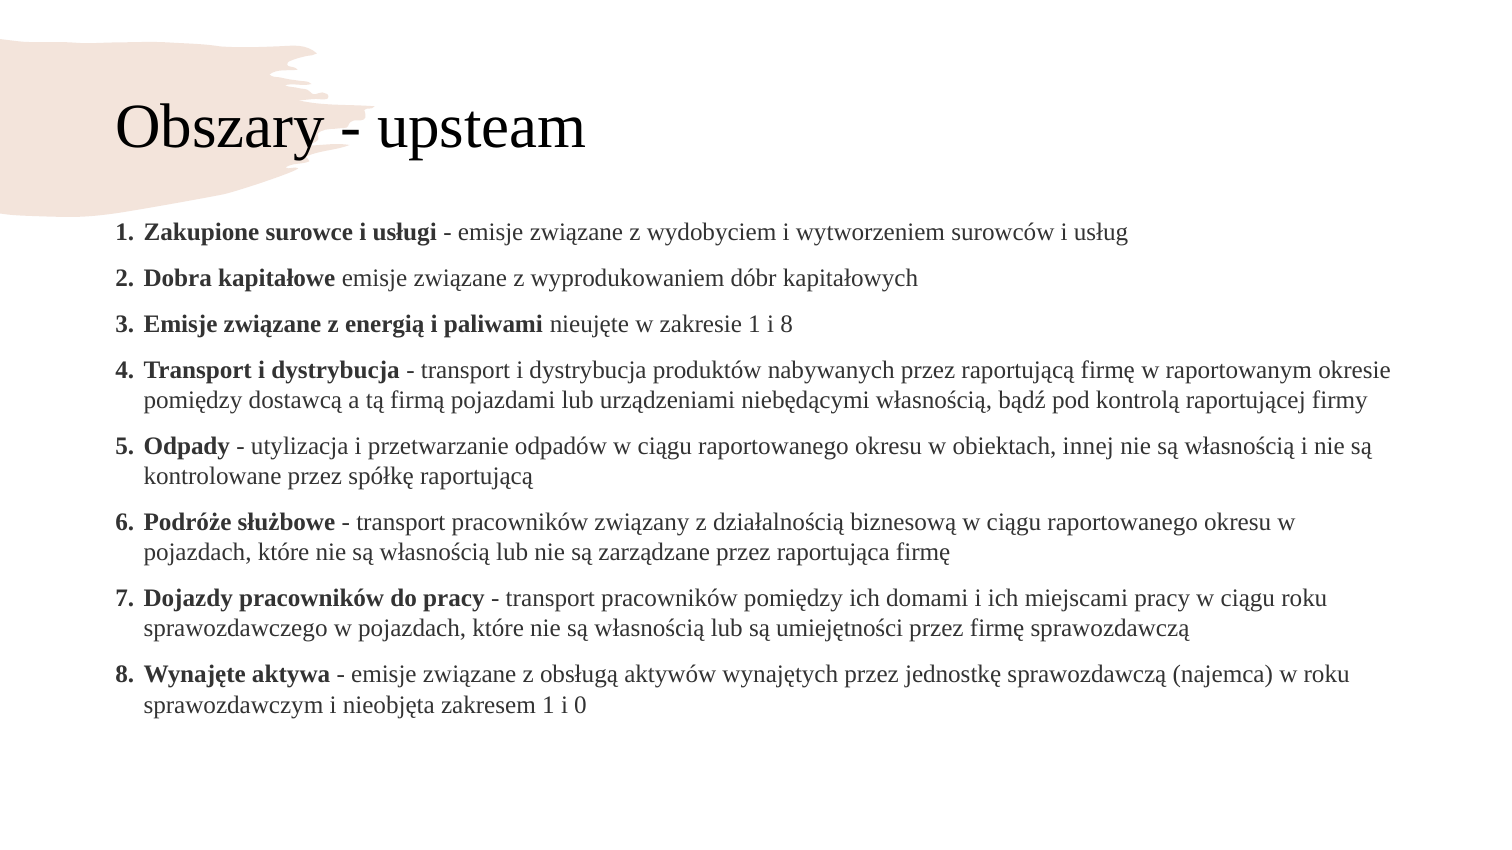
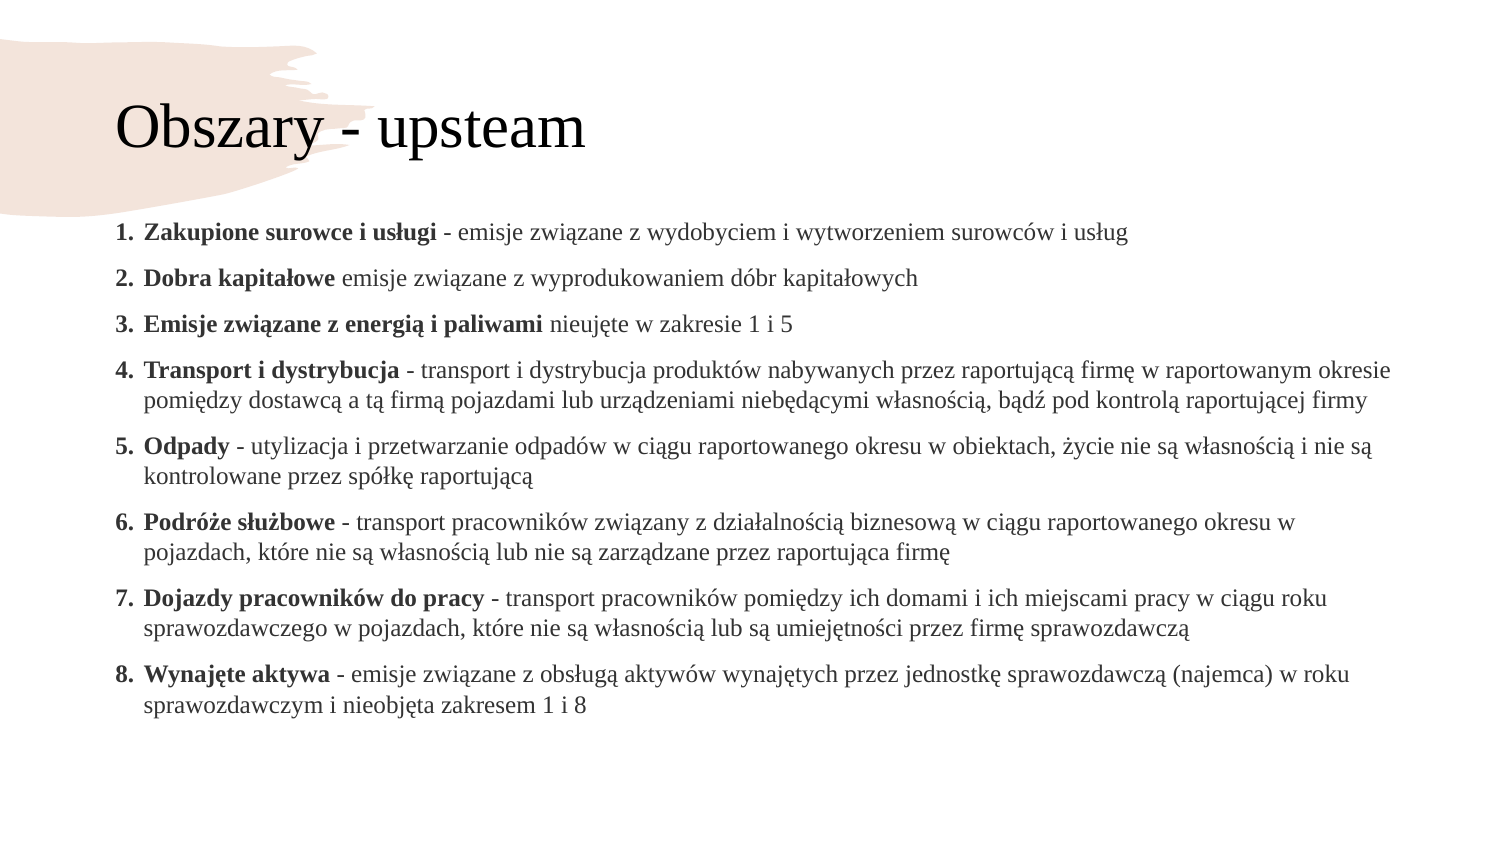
i 8: 8 -> 5 (787, 324)
innej: innej -> życie (1089, 446)
i 0: 0 -> 8 (580, 705)
